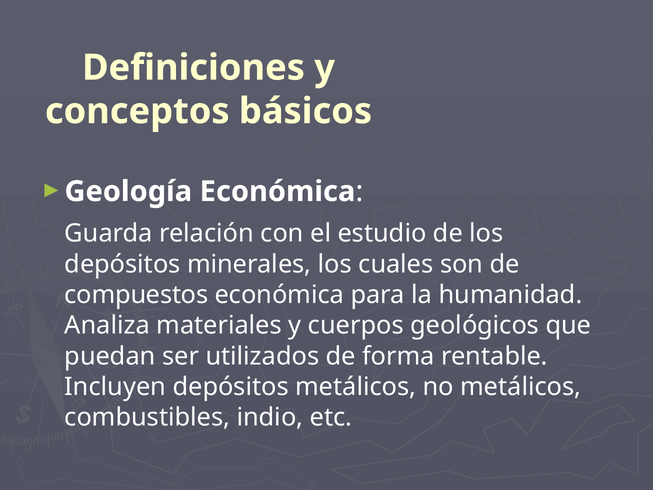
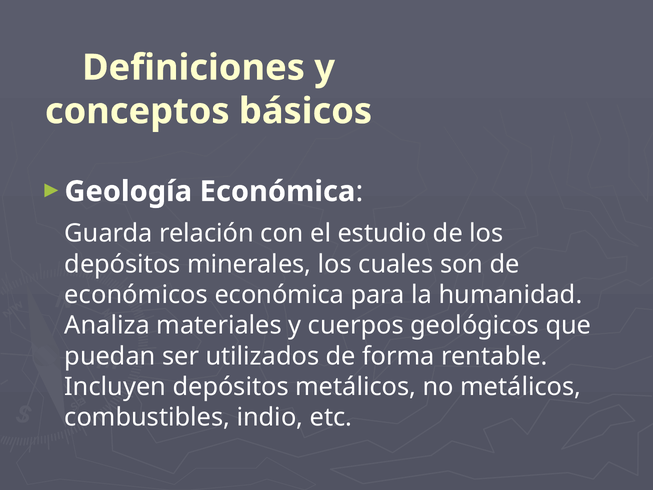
compuestos: compuestos -> económicos (136, 295)
